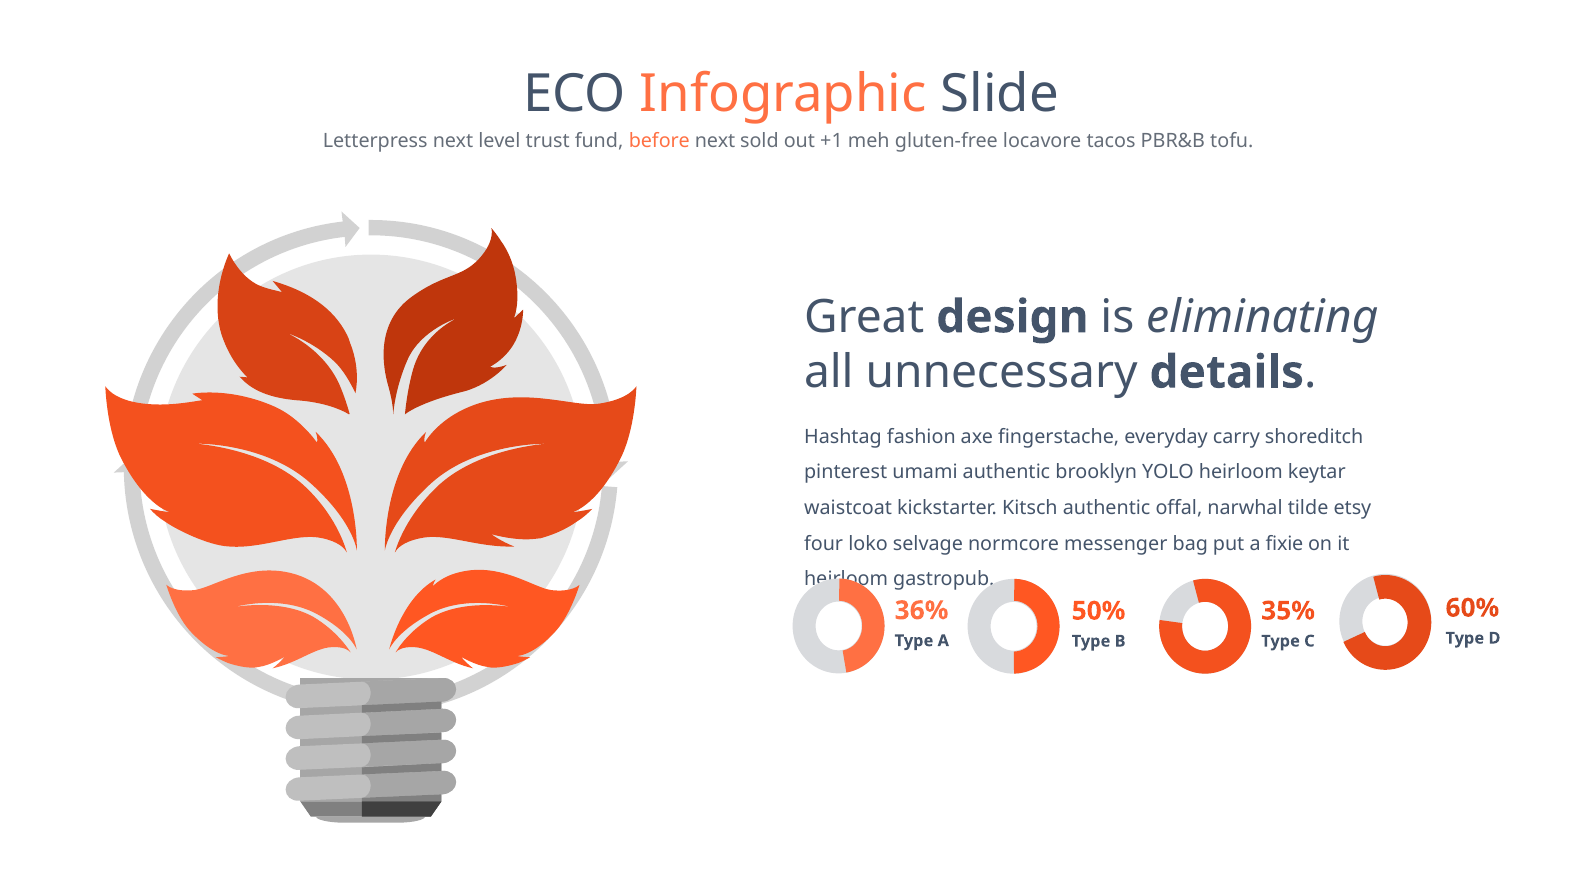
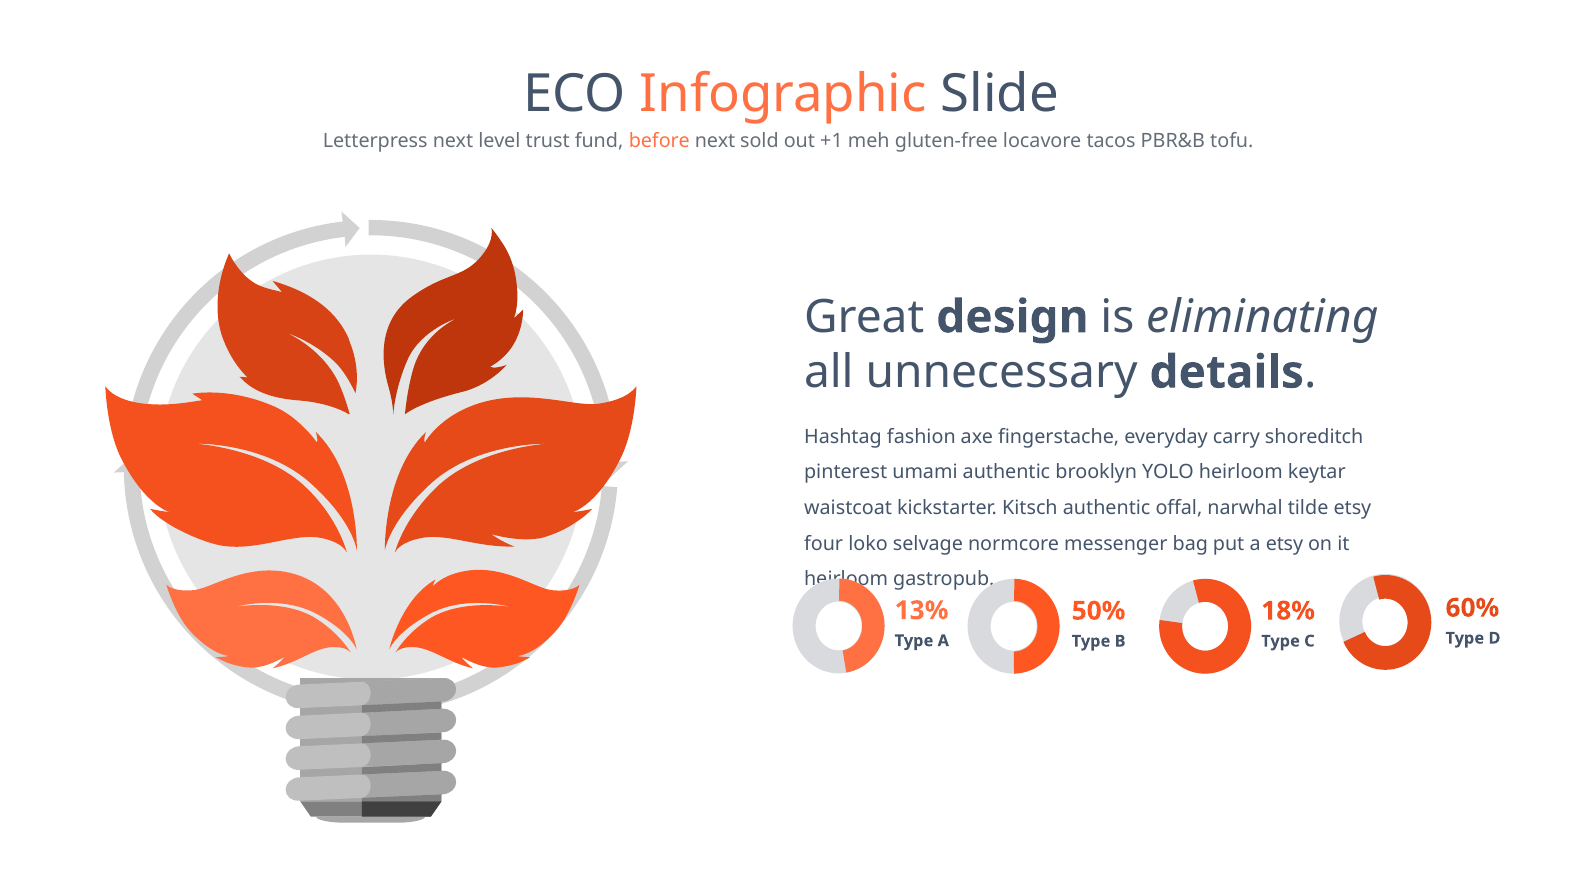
a fixie: fixie -> etsy (1284, 544)
36%: 36% -> 13% (922, 611)
35%: 35% -> 18% (1288, 611)
